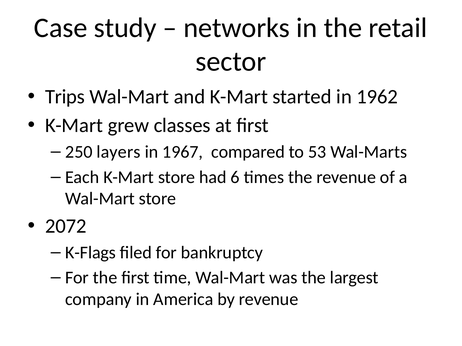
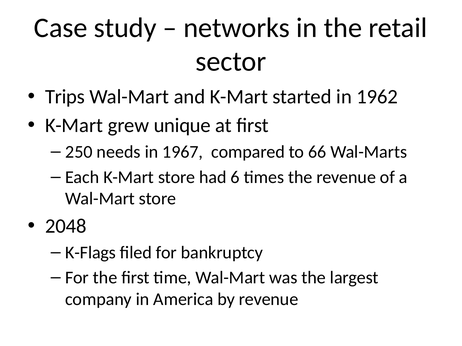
classes: classes -> unique (182, 126)
layers: layers -> needs (119, 152)
53: 53 -> 66 (317, 152)
2072: 2072 -> 2048 (66, 226)
